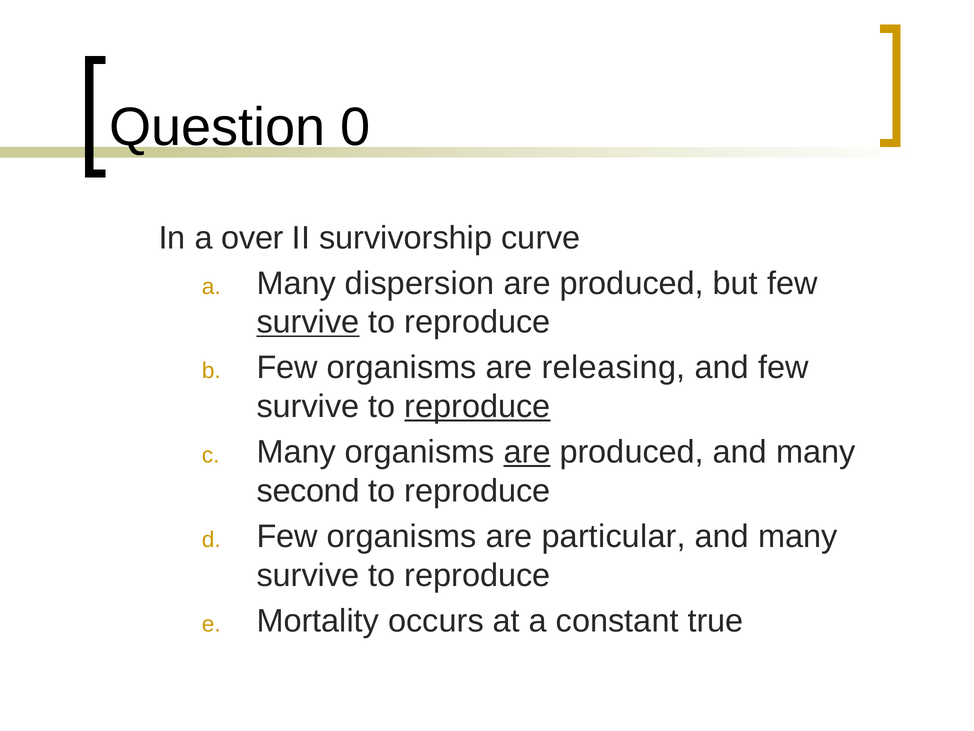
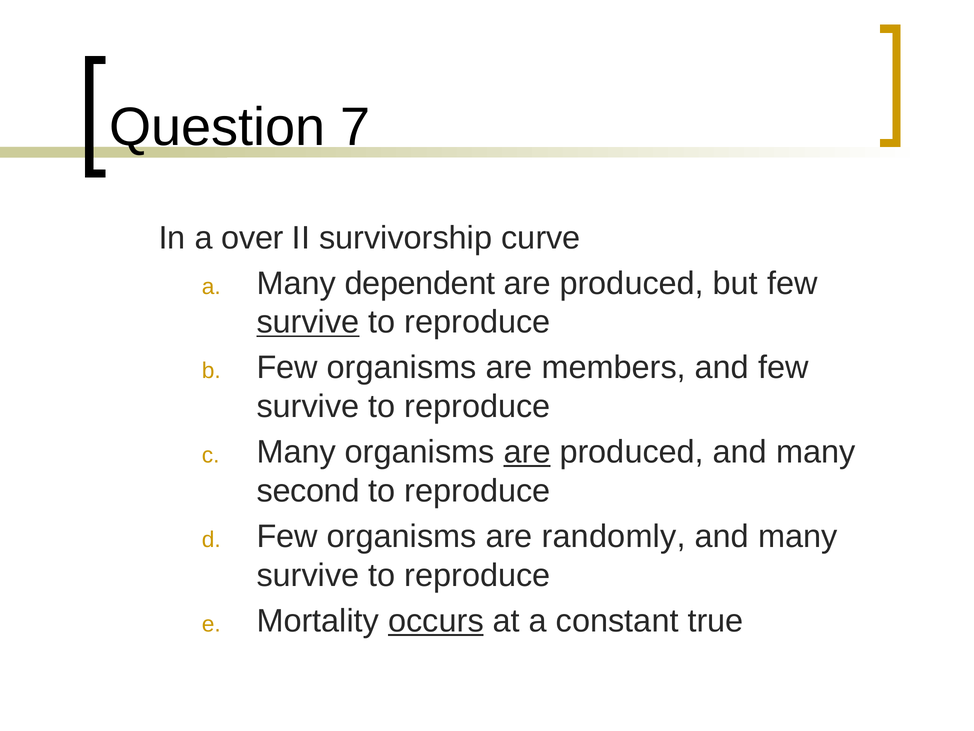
0: 0 -> 7 (355, 127)
dispersion: dispersion -> dependent (420, 283)
releasing: releasing -> members (614, 367)
reproduce underline: present -> none (477, 406)
particular: particular -> randomly (614, 536)
occurs underline: none -> present (436, 621)
